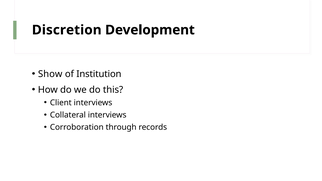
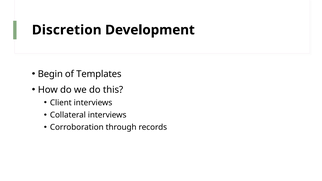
Show: Show -> Begin (50, 74)
Institution: Institution -> Templates (99, 74)
